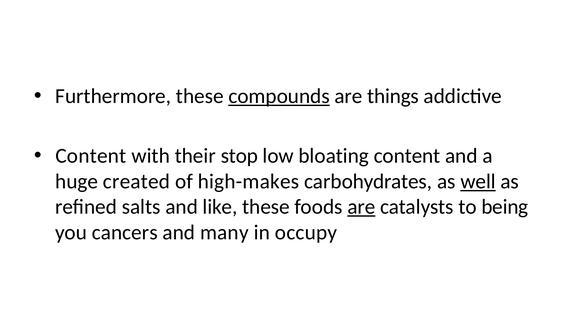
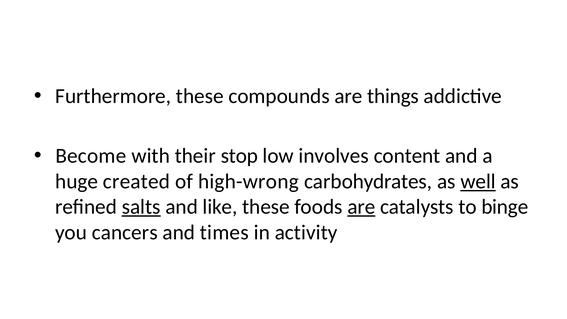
compounds underline: present -> none (279, 96)
Content: Content -> Become (91, 156)
bloating: bloating -> involves (334, 156)
high-makes: high-makes -> high-wrong (248, 181)
salts underline: none -> present (141, 207)
being: being -> binge (505, 207)
many: many -> times (224, 232)
occupy: occupy -> activity (306, 232)
